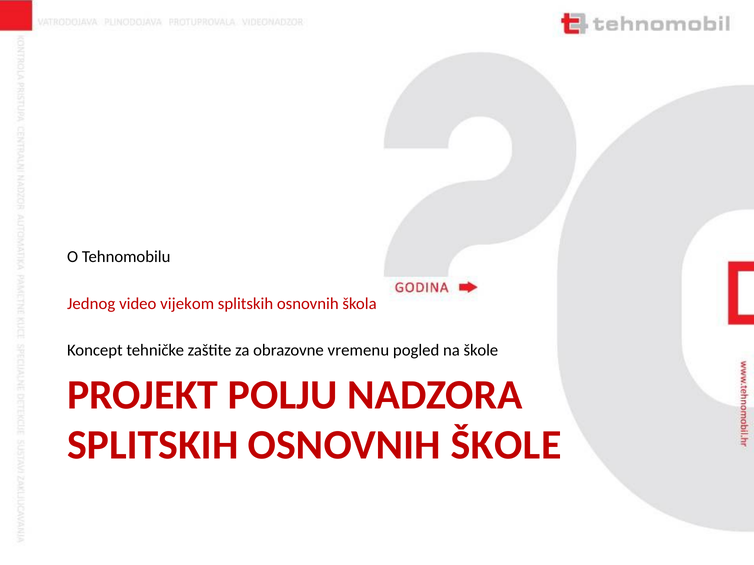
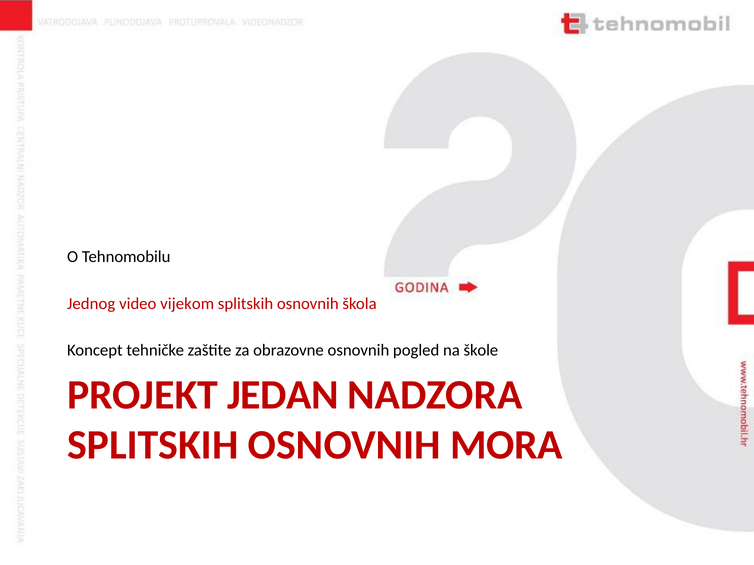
obrazovne vremenu: vremenu -> osnovnih (358, 351)
POLJU: POLJU -> JEDAN (283, 395)
OSNOVNIH ŠKOLE: ŠKOLE -> MORA (507, 445)
